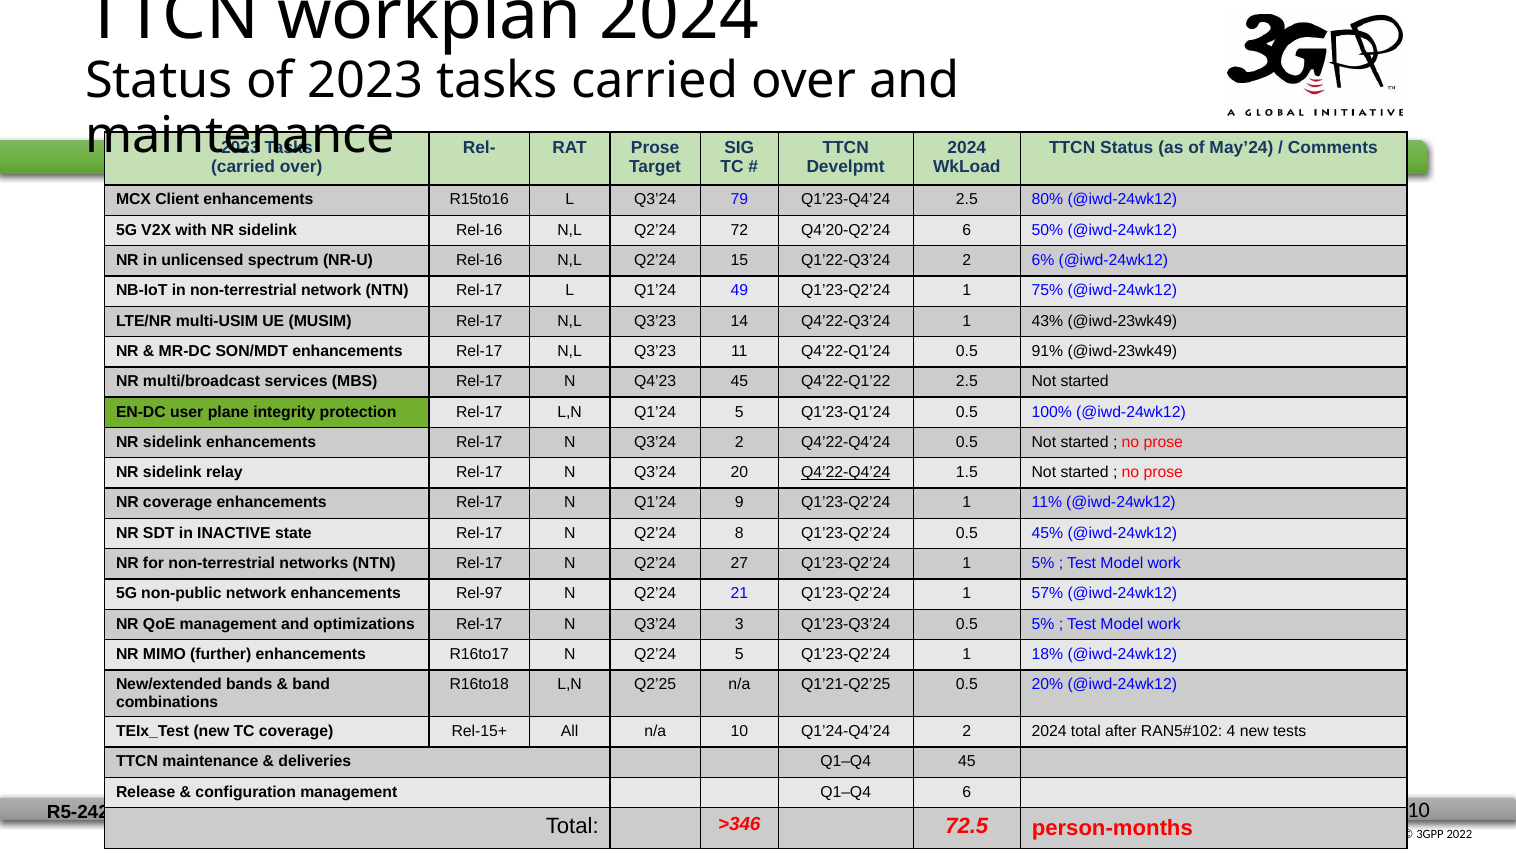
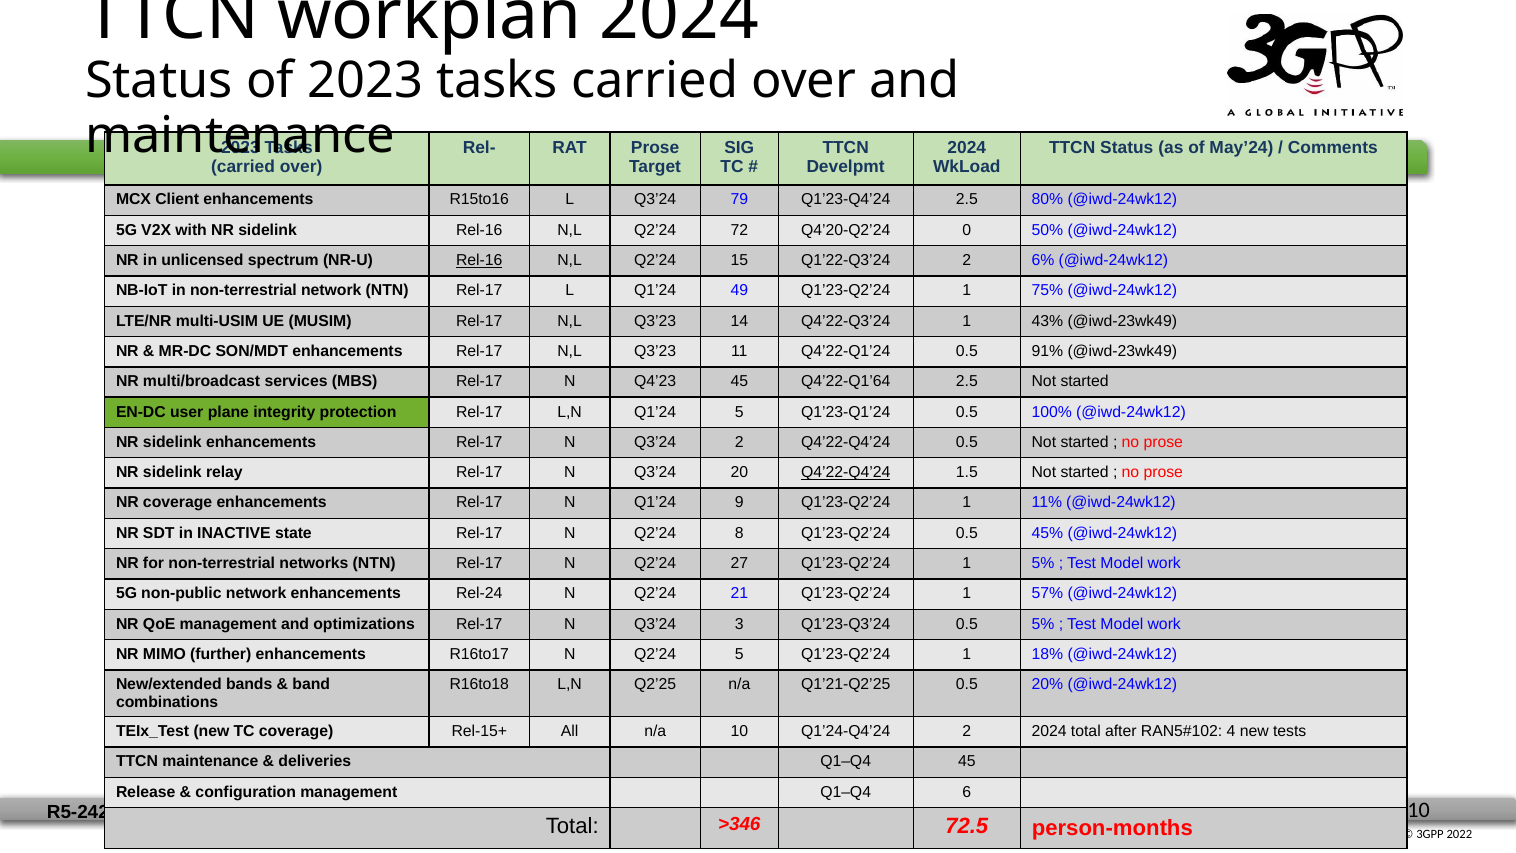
Q4’20-Q2’24 6: 6 -> 0 (967, 230)
Rel-16 underline: none -> present (479, 260)
Q4’22-Q1’22: Q4’22-Q1’22 -> Q4’22-Q1’64 (846, 381)
Rel-97: Rel-97 -> Rel-24 (479, 594)
